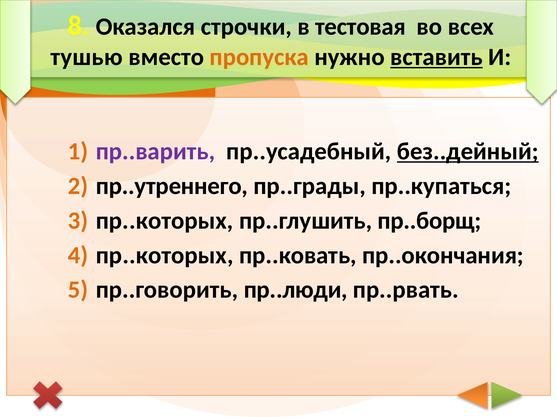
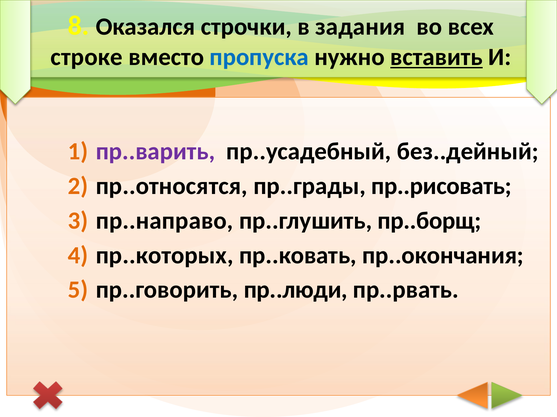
тестовая: тестовая -> задания (360, 27)
тушью: тушью -> строке (87, 57)
пропуска colour: orange -> blue (259, 57)
без..дейный underline: present -> none (468, 152)
пр..утреннего: пр..утреннего -> пр..относятся (172, 186)
пр..купаться: пр..купаться -> пр..рисовать (441, 186)
пр..которых: пр..которых -> пр..направо (164, 221)
